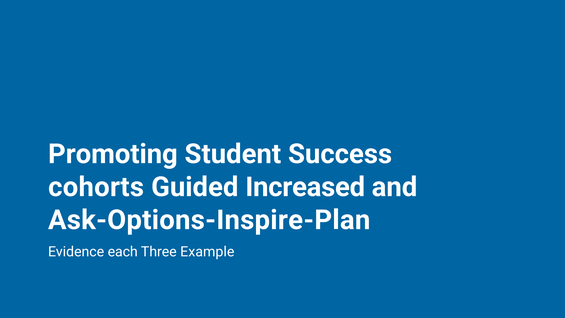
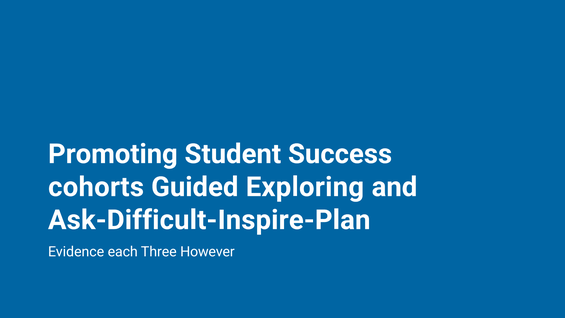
Increased: Increased -> Exploring (305, 187)
Ask-Options-Inspire-Plan: Ask-Options-Inspire-Plan -> Ask-Difficult-Inspire-Plan (209, 220)
Example: Example -> However (207, 252)
